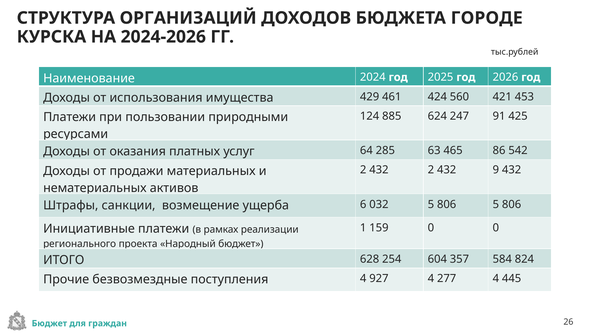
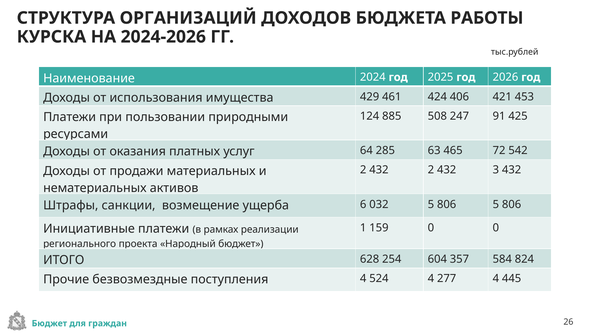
ГОРОДЕ: ГОРОДЕ -> РАБОТЫ (487, 18)
560: 560 -> 406 (459, 97)
624: 624 -> 508 (437, 116)
86: 86 -> 72 (499, 151)
9: 9 -> 3 (496, 170)
927: 927 -> 524 (379, 279)
